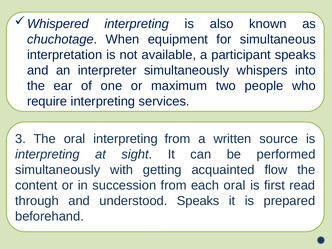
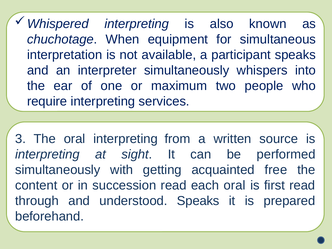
flow: flow -> free (276, 170)
succession from: from -> read (174, 185)
